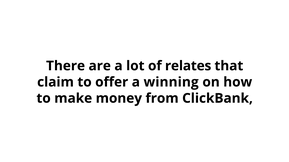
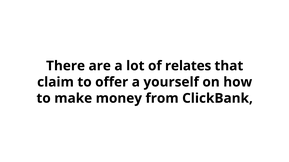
winning: winning -> yourself (171, 82)
